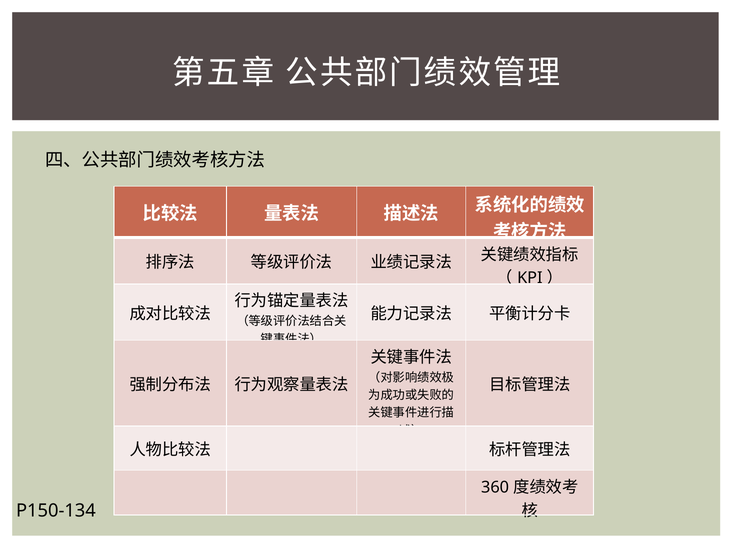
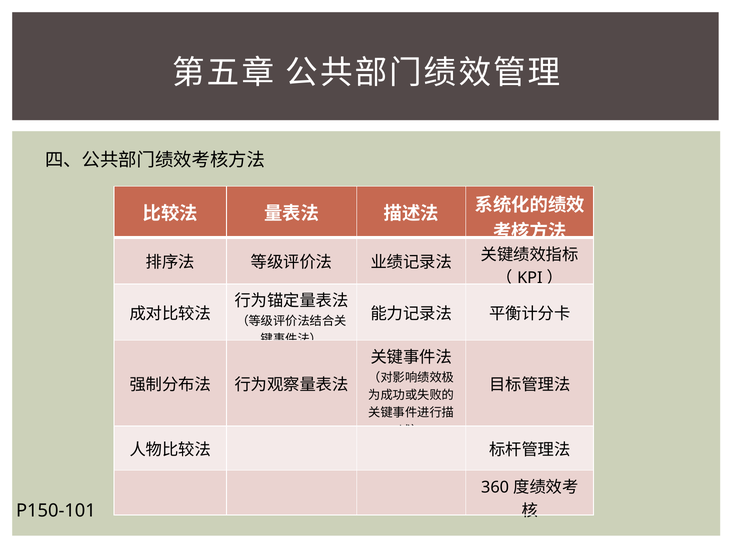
P150-134: P150-134 -> P150-101 (56, 511)
